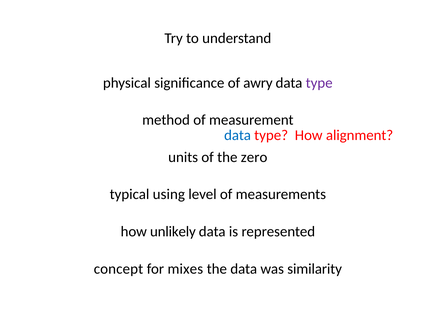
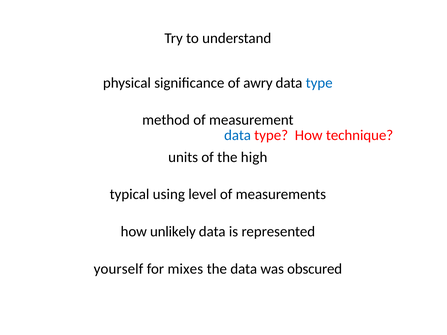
type colour: purple -> blue (319, 83)
alignment: alignment -> technique (360, 135)
zero: zero -> high (254, 157)
concept: concept -> yourself (118, 269)
similarity: similarity -> obscured (315, 269)
